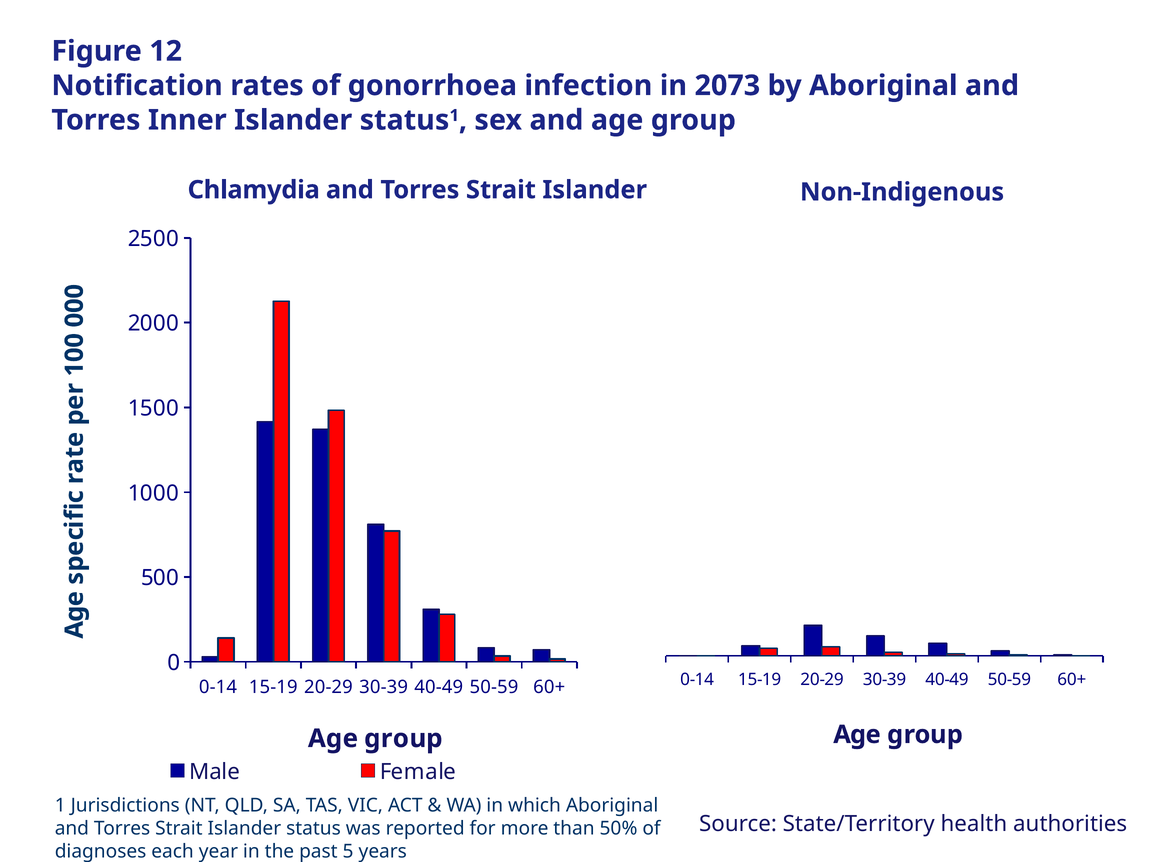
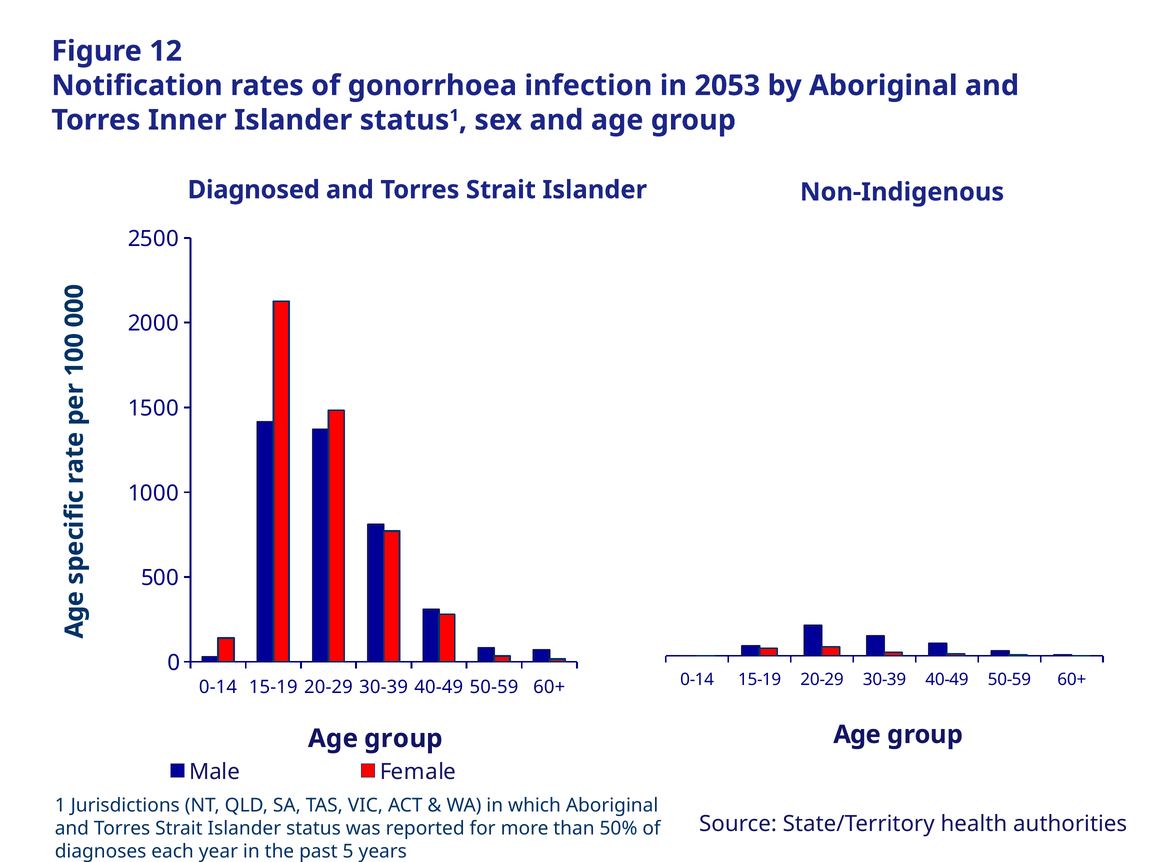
2073: 2073 -> 2053 (727, 86)
Chlamydia: Chlamydia -> Diagnosed (254, 190)
